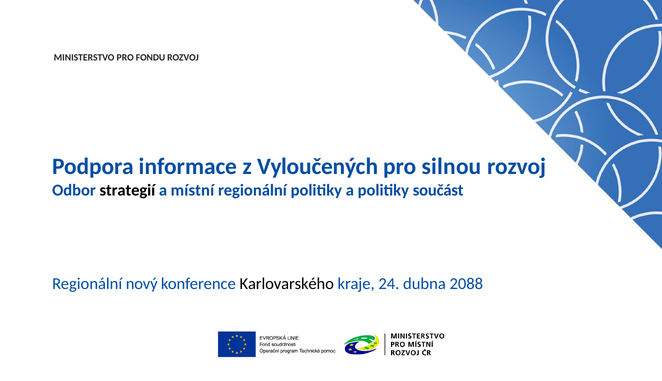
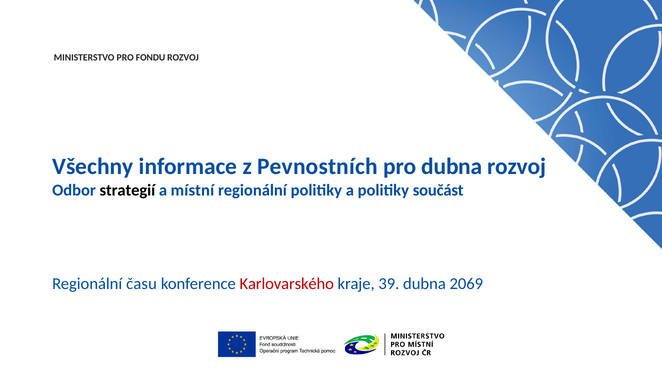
Podpora: Podpora -> Všechny (93, 167)
Vyloučených: Vyloučených -> Pevnostních (317, 167)
pro silnou: silnou -> dubna (452, 167)
nový: nový -> času (142, 284)
Karlovarského colour: black -> red (287, 284)
24: 24 -> 39 (389, 284)
2088: 2088 -> 2069 (466, 284)
